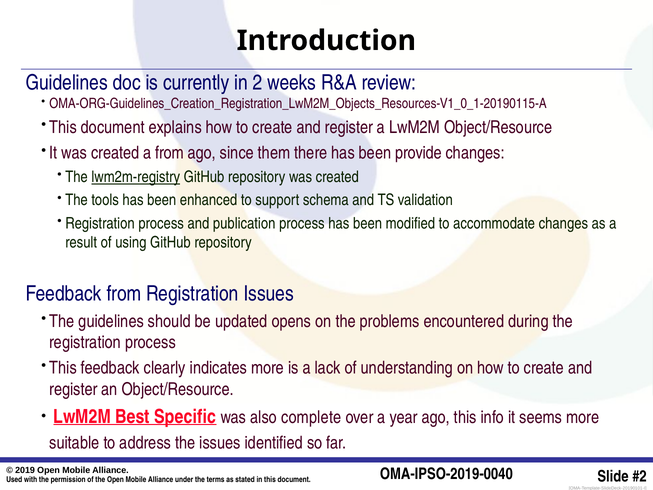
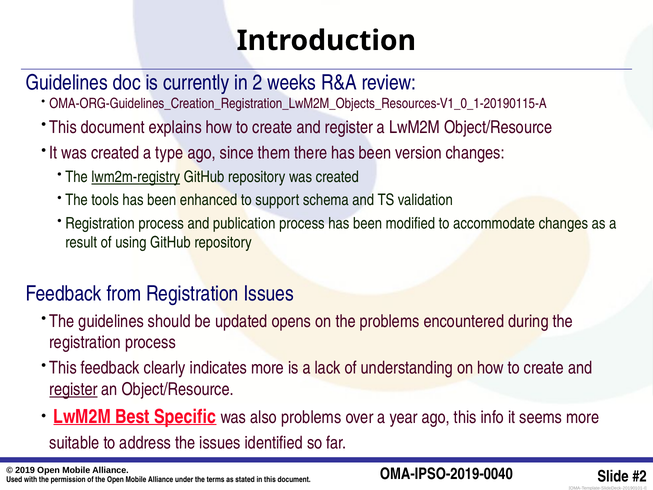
a from: from -> type (169, 153)
provide: provide -> version (418, 153)
register underline: none -> present (73, 389)
also complete: complete -> problems (311, 417)
